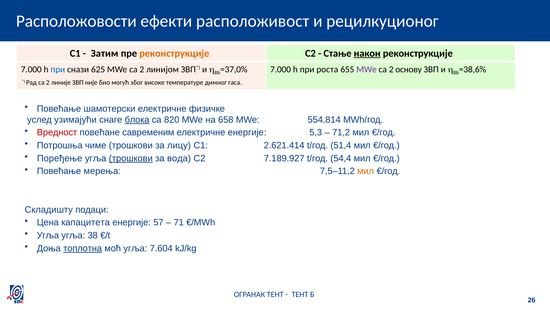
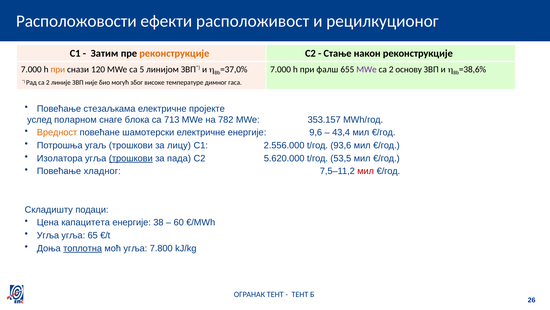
након underline: present -> none (367, 53)
при colour: blue -> orange (58, 69)
625: 625 -> 120 (98, 69)
2: 2 -> 5 (142, 69)
роста: роста -> фалш (327, 69)
шамотерски: шамотерски -> стезаљкама (109, 109)
физичке: физичке -> пројекте (207, 109)
узимајући: узимајући -> поларном (75, 120)
блока underline: present -> none (137, 120)
820: 820 -> 713 (172, 120)
658: 658 -> 782 (226, 120)
554.814: 554.814 -> 353.157 (324, 120)
Вредност colour: red -> orange (57, 132)
савременим: савременим -> шамотерски (148, 132)
5,3: 5,3 -> 9,6 (316, 132)
71,2: 71,2 -> 43,4 (341, 132)
чиме: чиме -> угаљ (96, 145)
2.621.414: 2.621.414 -> 2.556.000 (284, 145)
51,4: 51,4 -> 93,6 (341, 145)
Поређење: Поређење -> Изолатора (60, 158)
вода: вода -> пада (179, 158)
7.189.927: 7.189.927 -> 5.620.000 (284, 158)
54,4: 54,4 -> 53,5 (341, 158)
мерења: мерења -> хладног (102, 171)
мил colour: orange -> red (366, 171)
57: 57 -> 38 (158, 222)
71: 71 -> 60 (179, 222)
38: 38 -> 65 (93, 235)
7.604: 7.604 -> 7.800 (161, 248)
